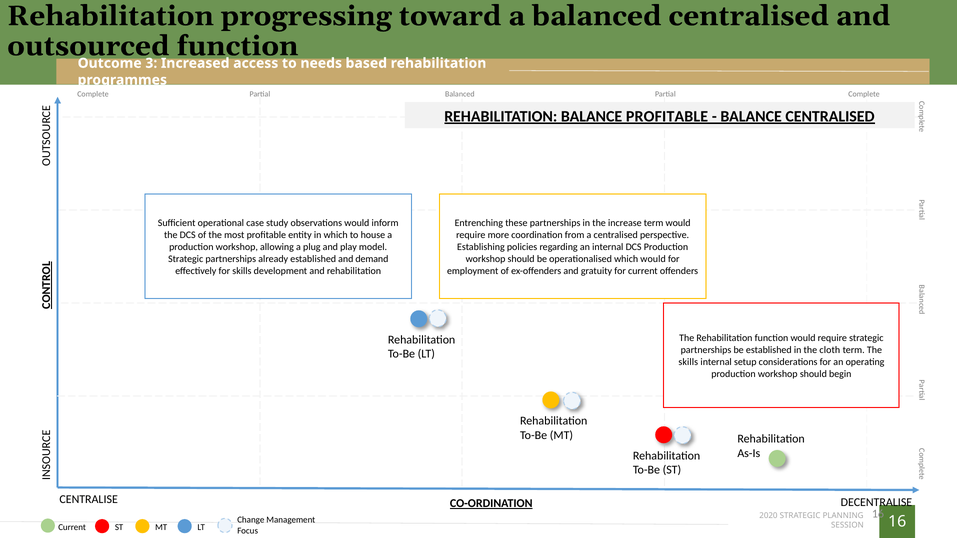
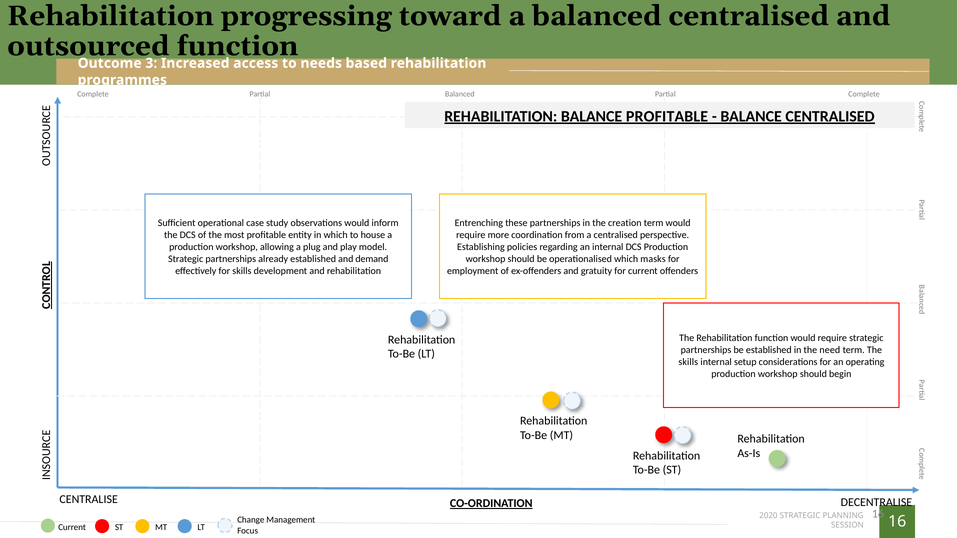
increase: increase -> creation (625, 223)
which would: would -> masks (653, 259)
cloth: cloth -> need (830, 350)
